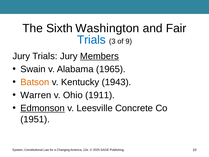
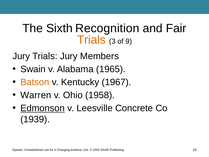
Washington: Washington -> Recognition (107, 28)
Trials colour: blue -> orange (91, 40)
Members underline: present -> none (100, 56)
1943: 1943 -> 1967 (117, 82)
1911: 1911 -> 1958 (100, 95)
1951: 1951 -> 1939 (35, 119)
